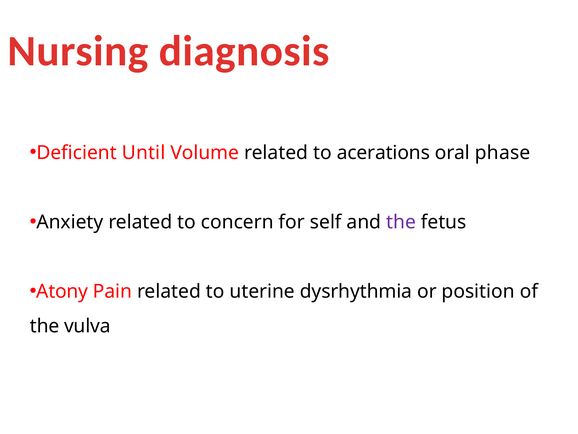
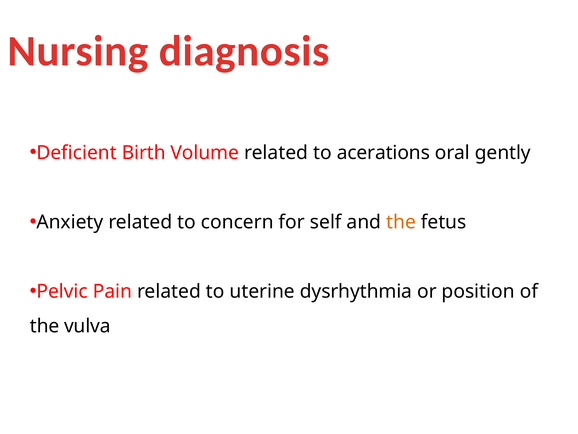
Until: Until -> Birth (144, 153)
phase: phase -> gently (503, 153)
the colour: purple -> orange (401, 222)
Atony: Atony -> Pelvic (62, 291)
